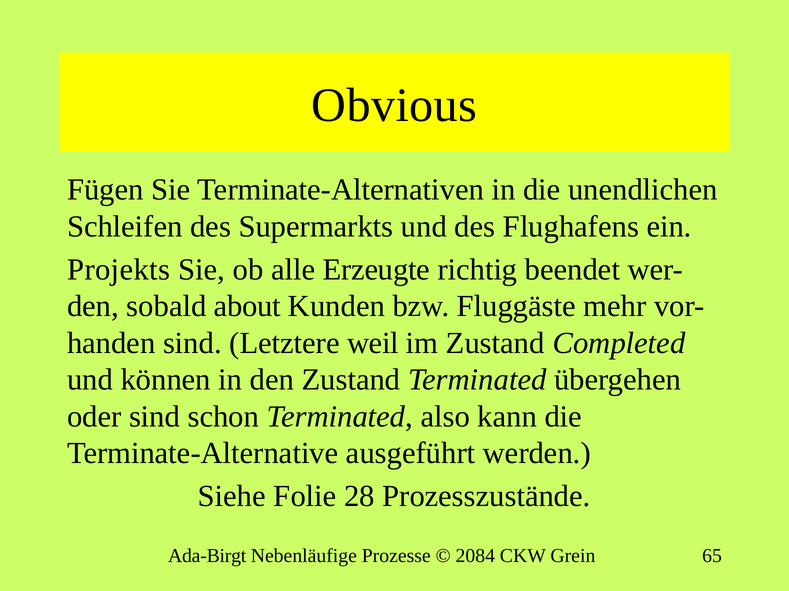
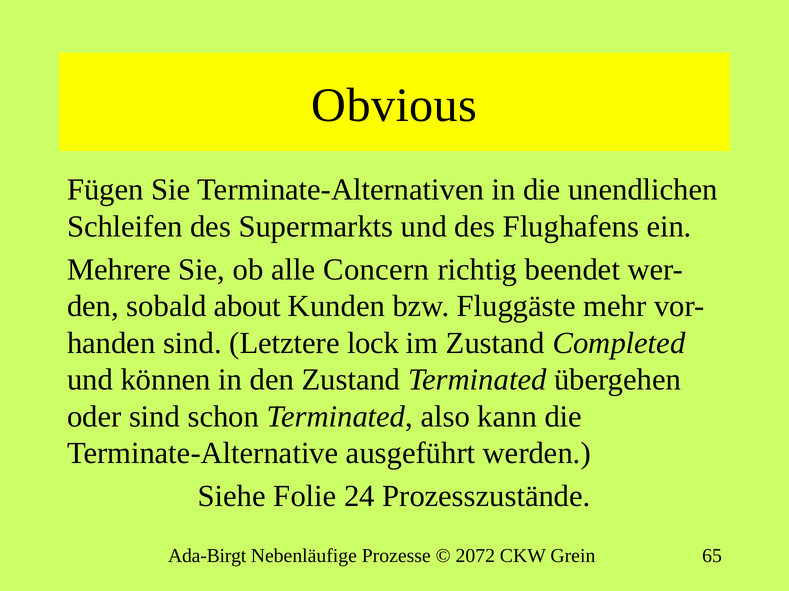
Projekts: Projekts -> Mehrere (119, 270)
Erzeugte: Erzeugte -> Concern (376, 270)
weil: weil -> lock (373, 343)
28: 28 -> 24 (359, 497)
2084: 2084 -> 2072 (475, 556)
